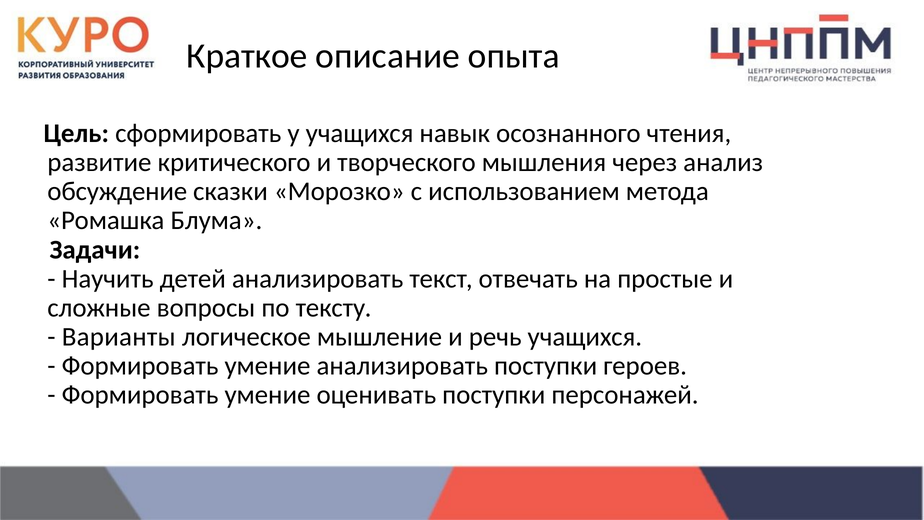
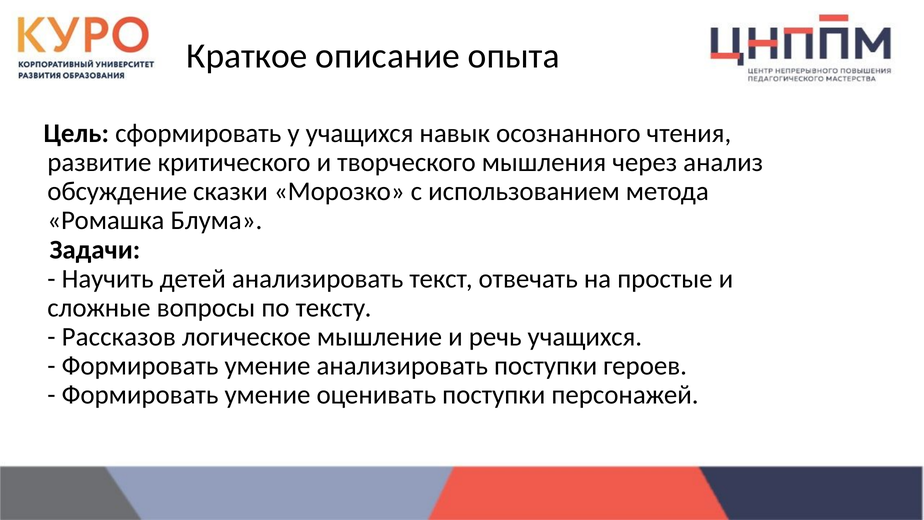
Варианты: Варианты -> Рассказов (119, 337)
